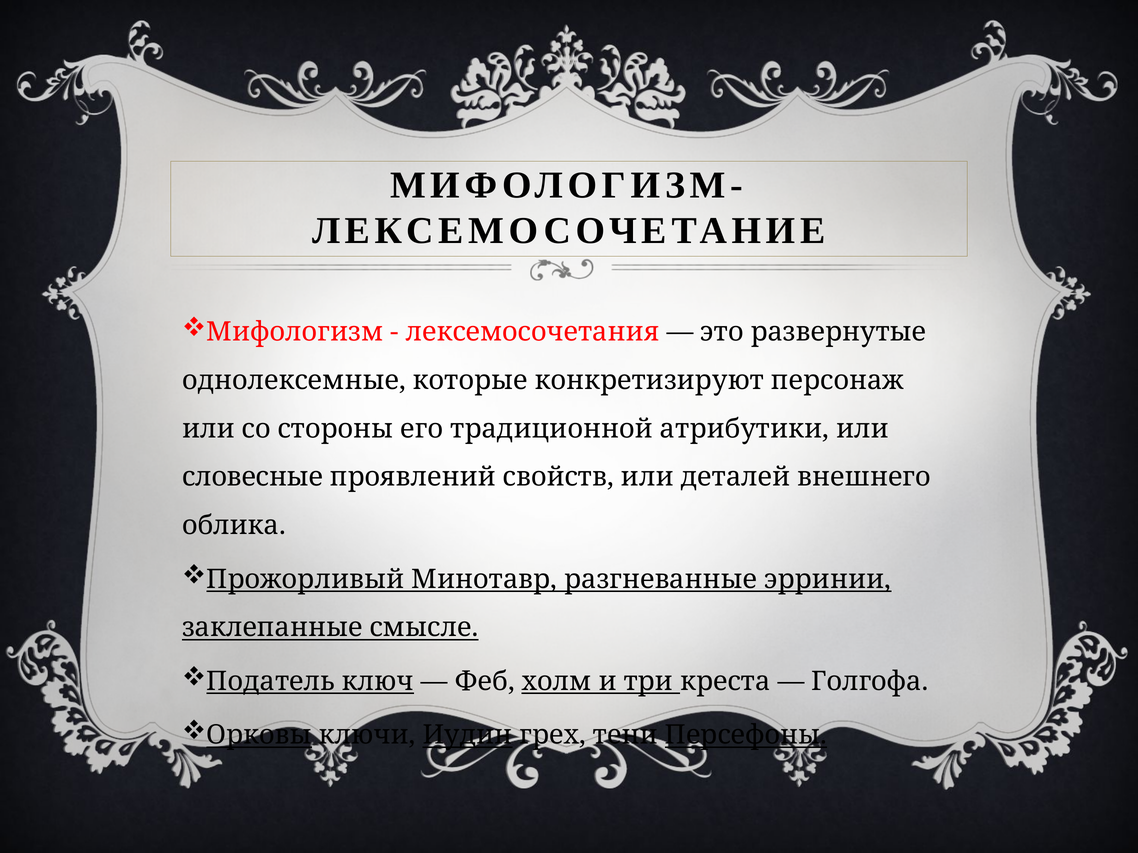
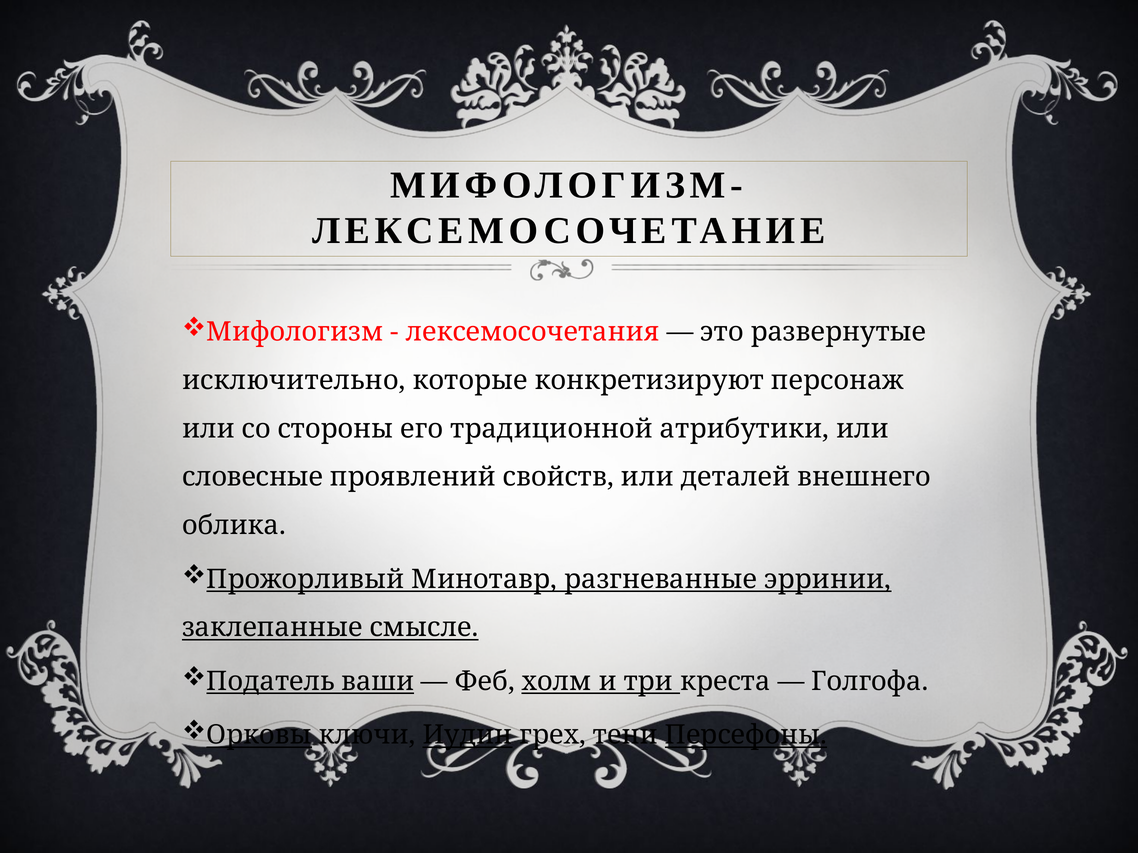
однолексемные: однолексемные -> исключительно (294, 381)
ключ: ключ -> ваши (378, 682)
